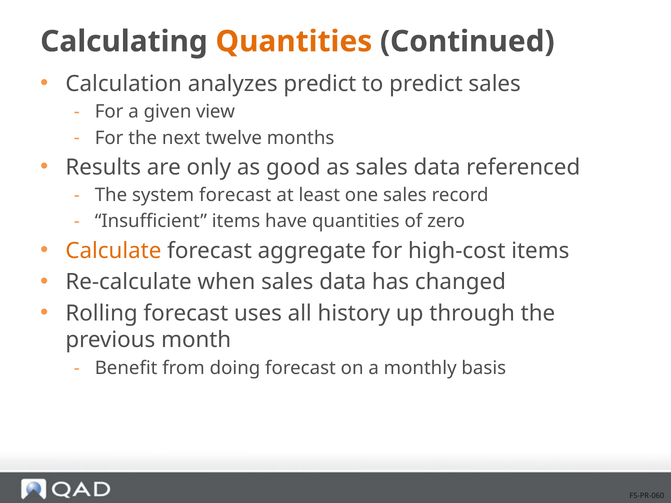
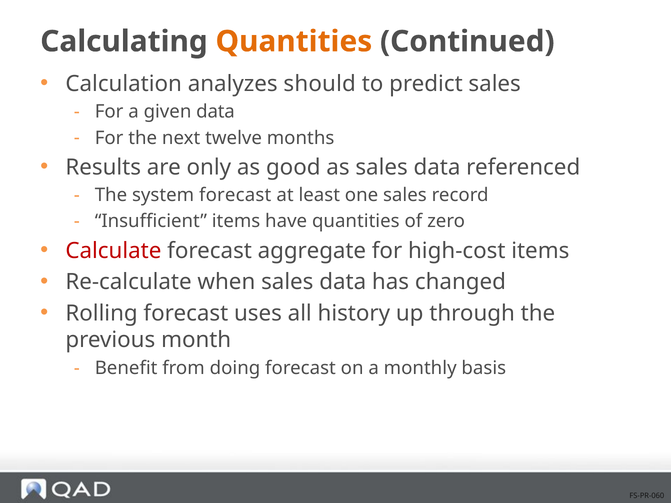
analyzes predict: predict -> should (320, 84)
given view: view -> data (216, 112)
Calculate colour: orange -> red (113, 251)
